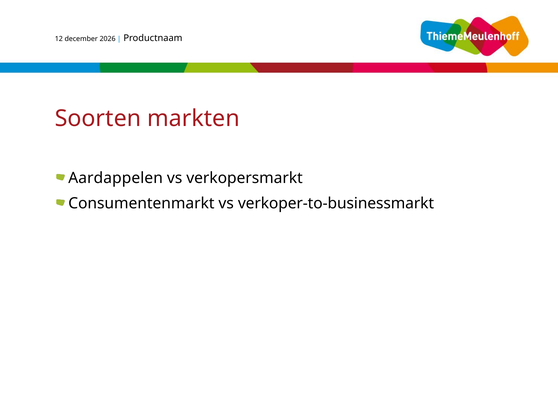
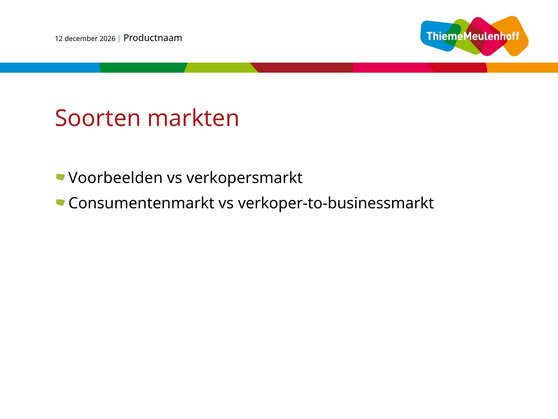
Aardappelen: Aardappelen -> Voorbeelden (116, 178)
